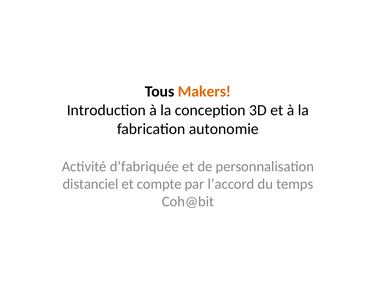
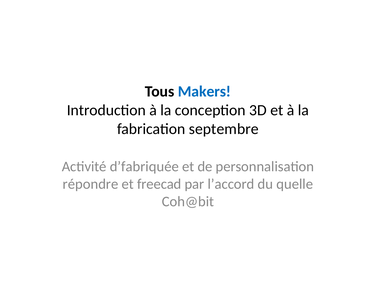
Makers colour: orange -> blue (204, 91)
autonomie: autonomie -> septembre (224, 129)
distanciel: distanciel -> répondre (91, 184)
compte: compte -> freecad (159, 184)
temps: temps -> quelle (295, 184)
